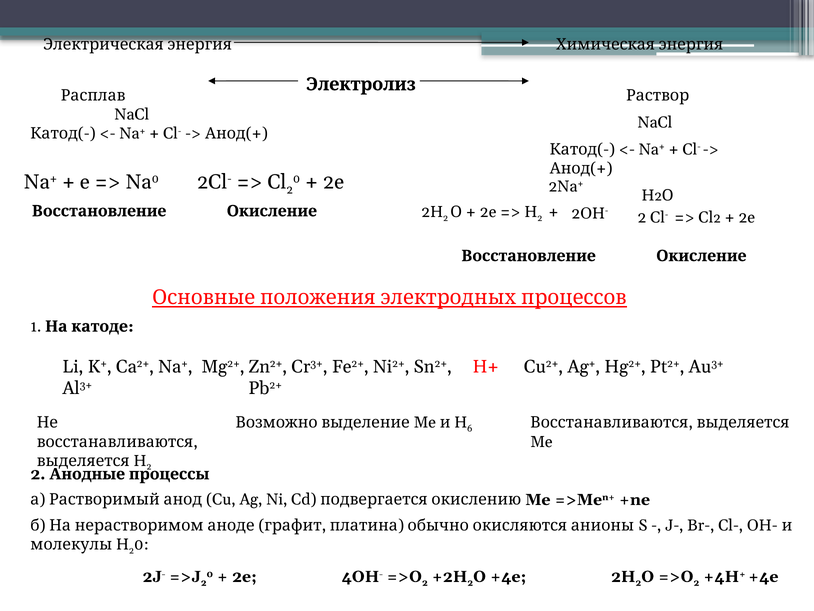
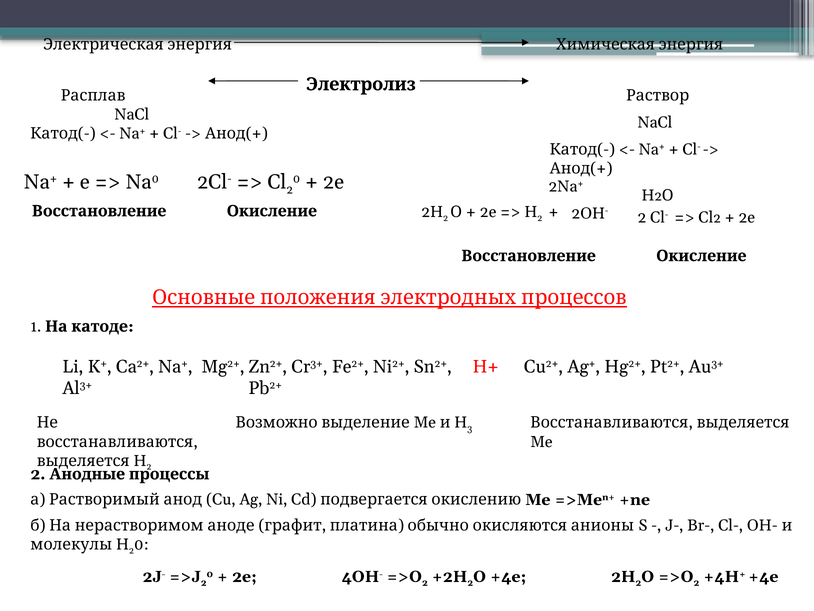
6: 6 -> 3 (470, 429)
